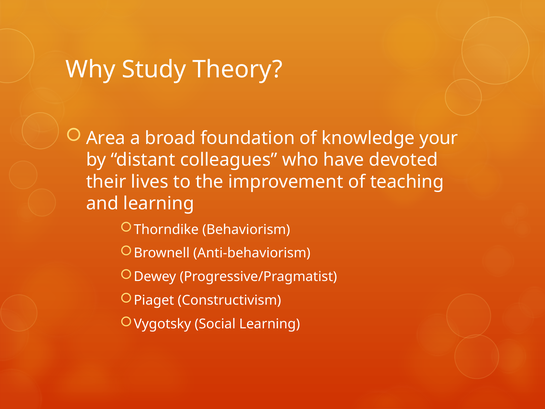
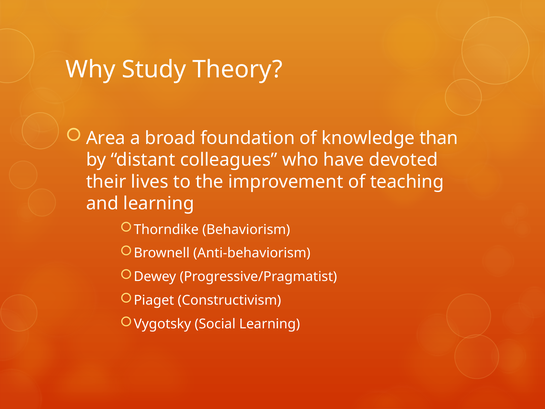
your: your -> than (439, 138)
